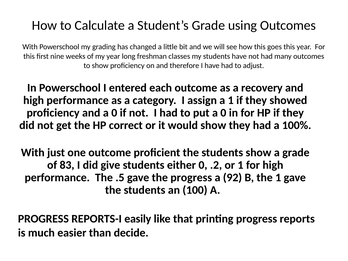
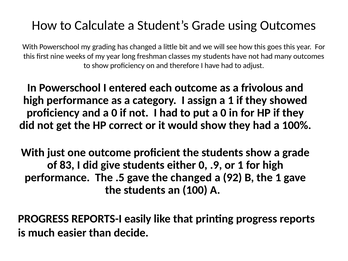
recovery: recovery -> frivolous (262, 88)
.2: .2 -> .9 (216, 165)
the progress: progress -> changed (191, 178)
